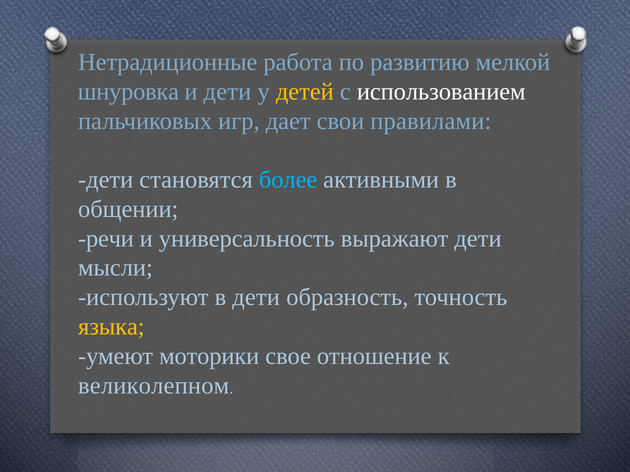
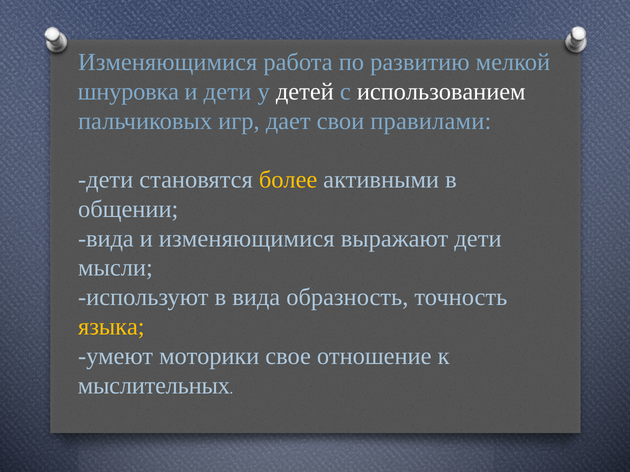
Нетрадиционные: Нетрадиционные -> Изменяющимися (168, 62)
детей colour: yellow -> white (305, 92)
более colour: light blue -> yellow (288, 180)
речи: речи -> вида (106, 239)
и универсальность: универсальность -> изменяющимися (247, 239)
в дети: дети -> вида (256, 298)
великолепном: великолепном -> мыслительных (154, 386)
